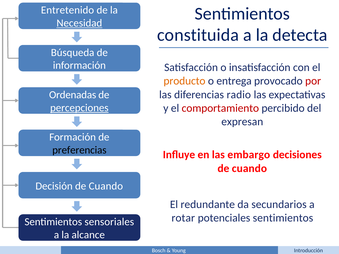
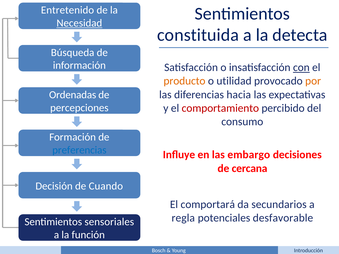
con underline: none -> present (301, 67)
entrega: entrega -> utilidad (234, 81)
por colour: red -> orange (313, 81)
radio: radio -> hacia (239, 95)
percepciones underline: present -> none (79, 108)
expresan: expresan -> consumo (242, 122)
preferencias colour: black -> blue (79, 150)
cuando: cuando -> cercana (250, 168)
redundante: redundante -> comportará (208, 205)
rotar: rotar -> regla (183, 218)
potenciales sentimientos: sentimientos -> desfavorable (283, 218)
alcance: alcance -> función (88, 235)
